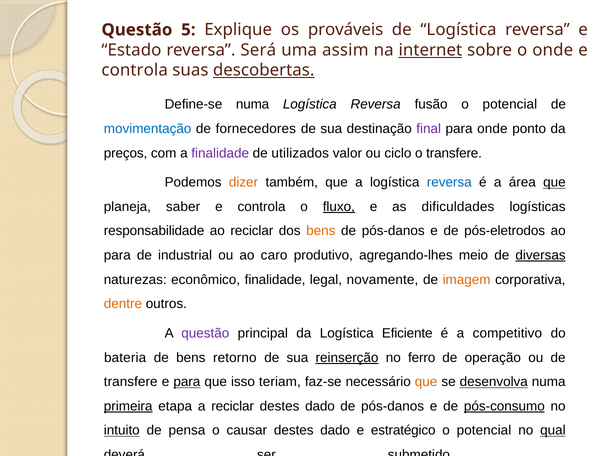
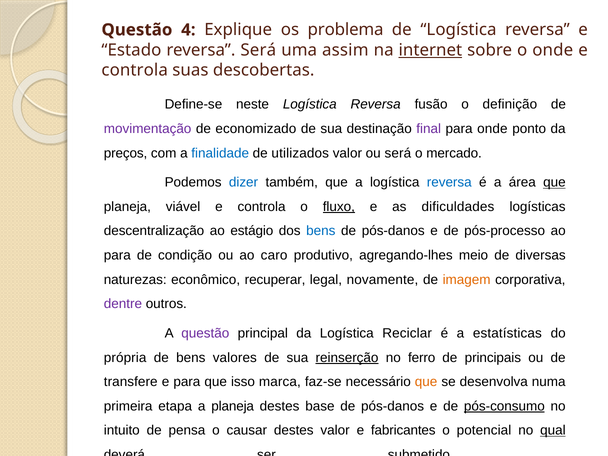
5: 5 -> 4 (188, 30)
prováveis: prováveis -> problema (346, 30)
descobertas underline: present -> none (264, 70)
Define-se numa: numa -> neste (253, 104)
potencial: potencial -> definição (510, 104)
movimentação colour: blue -> purple (148, 129)
fornecedores: fornecedores -> economizado (256, 129)
finalidade colour: purple -> blue (220, 153)
ou ciclo: ciclo -> será (398, 153)
o transfere: transfere -> mercado (454, 153)
dizer colour: orange -> blue (244, 182)
saber: saber -> viável (183, 207)
responsabilidade: responsabilidade -> descentralização (154, 231)
ao reciclar: reciclar -> estágio (252, 231)
bens colour: orange -> blue (321, 231)
pós-eletrodos: pós-eletrodos -> pós-processo (505, 231)
industrial: industrial -> condição (185, 255)
diversas underline: present -> none (541, 255)
econômico finalidade: finalidade -> recuperar (275, 280)
dentre colour: orange -> purple (123, 304)
Eficiente: Eficiente -> Reciclar (407, 333)
competitivo: competitivo -> estatísticas (507, 333)
bateria: bateria -> própria (125, 358)
retorno: retorno -> valores (235, 358)
operação: operação -> principais (493, 358)
para underline: present -> none (187, 382)
teriam: teriam -> marca (280, 382)
desenvolva underline: present -> none (494, 382)
primeira underline: present -> none (128, 406)
a reciclar: reciclar -> planeja (233, 406)
dado: dado -> base (320, 406)
intuito underline: present -> none (122, 430)
dado: dado -> valor (335, 430)
estratégico: estratégico -> fabricantes (403, 430)
